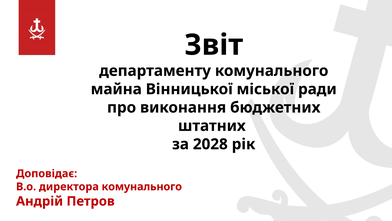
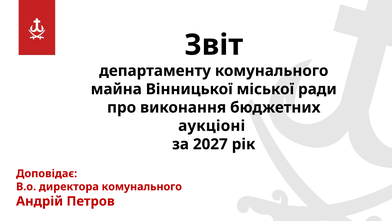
штатних: штатних -> аукціоні (212, 126)
2028: 2028 -> 2027 (210, 144)
